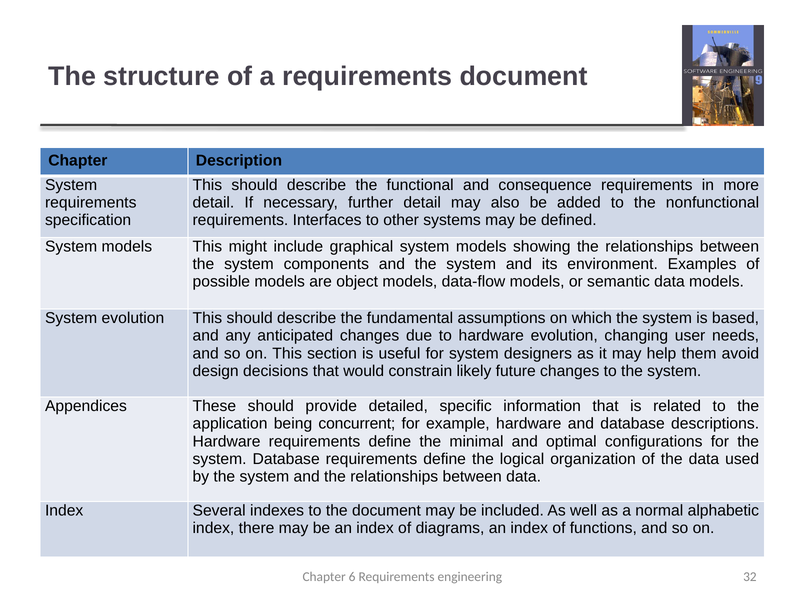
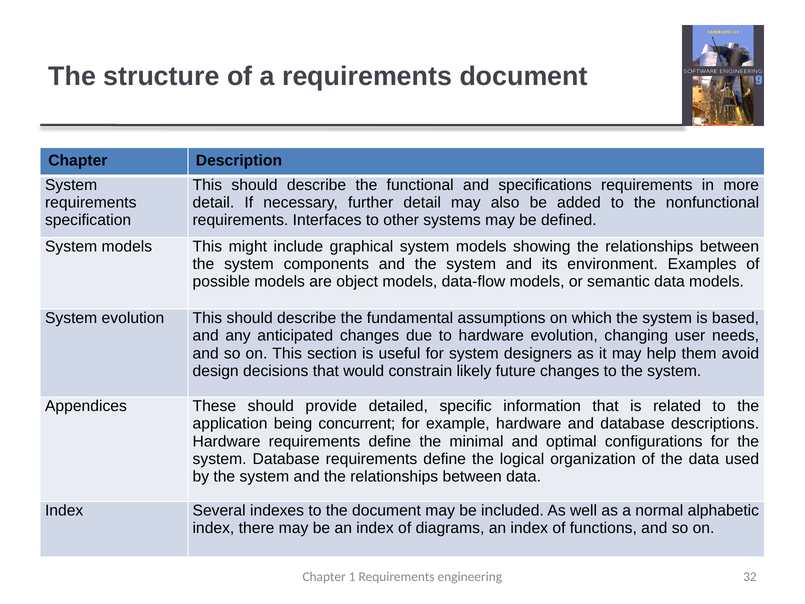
consequence: consequence -> specifications (545, 185)
6: 6 -> 1 (352, 577)
